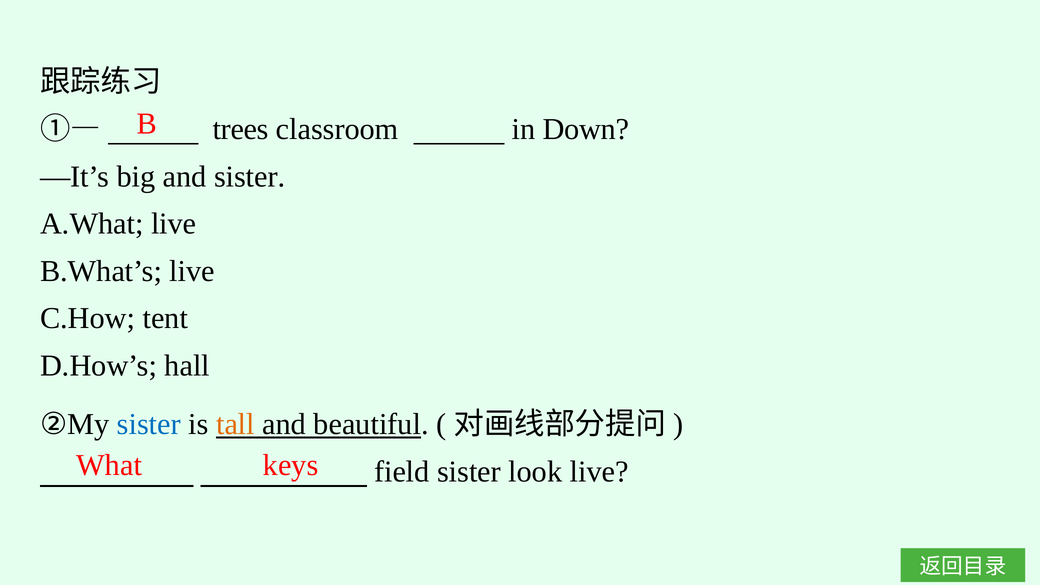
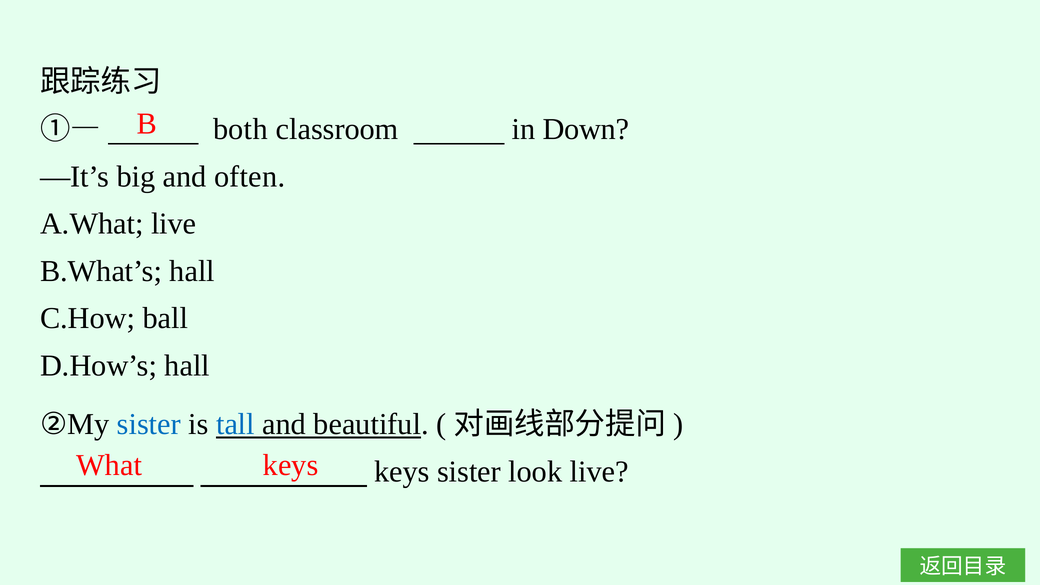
trees: trees -> both (240, 129)
and sister: sister -> often (250, 177)
B.What’s live: live -> hall (192, 271)
tent: tent -> ball (165, 318)
tall colour: orange -> blue (235, 424)
field: field -> keys (402, 471)
